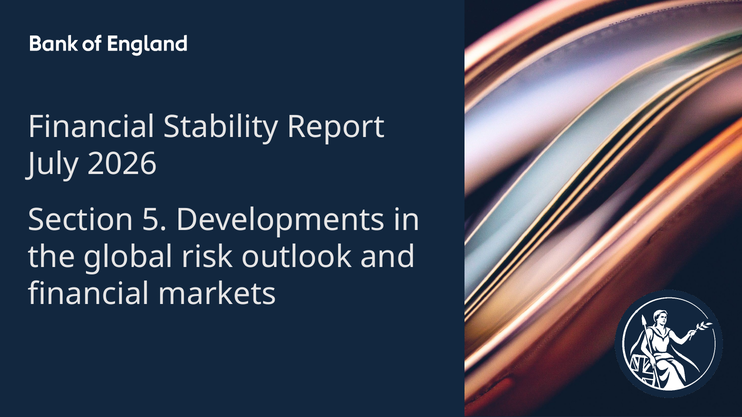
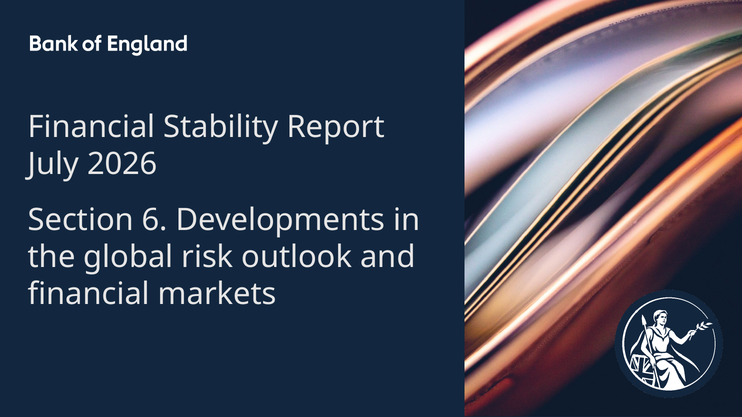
5: 5 -> 6 (155, 220)
